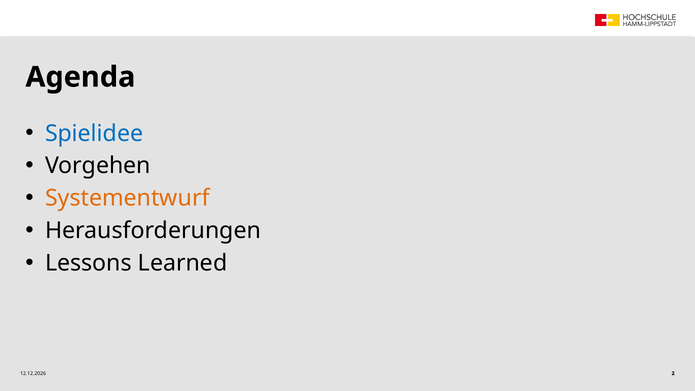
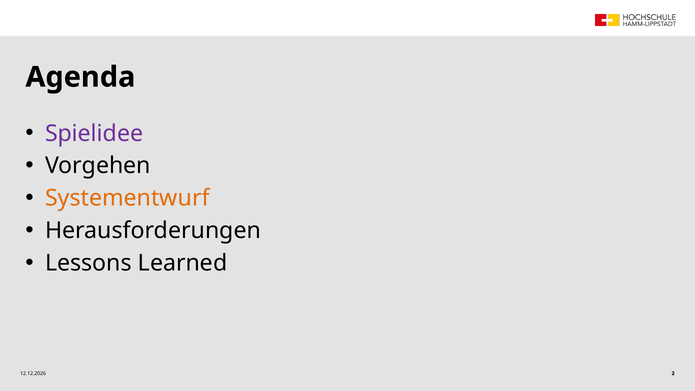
Spielidee colour: blue -> purple (94, 133)
